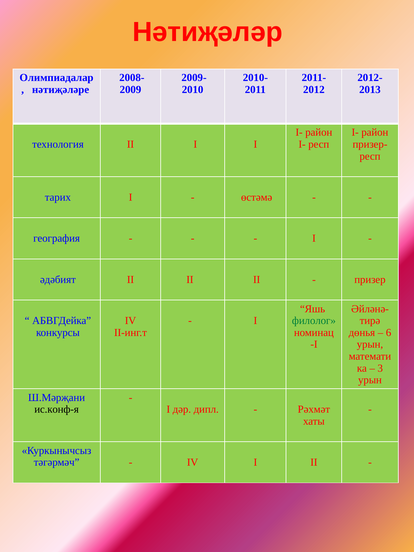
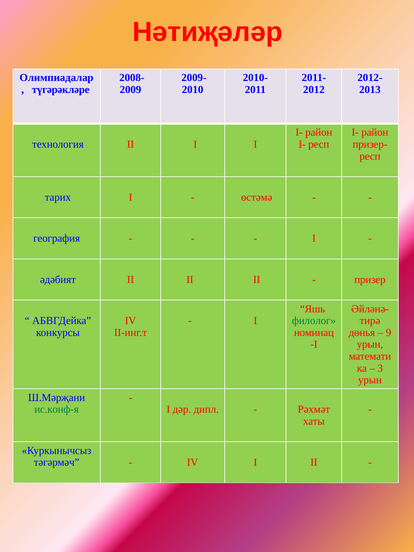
нәтиҗәләре: нәтиҗәләре -> түгәрәкләре (61, 90)
6: 6 -> 9 (389, 333)
ис.конф-я colour: black -> green (57, 409)
